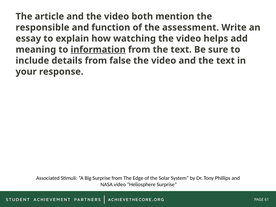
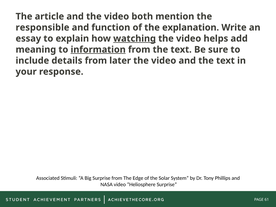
assessment: assessment -> explanation (191, 27)
watching underline: none -> present (135, 39)
false: false -> later (120, 61)
